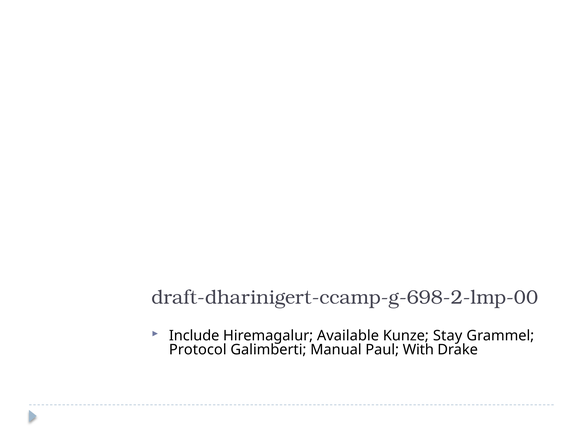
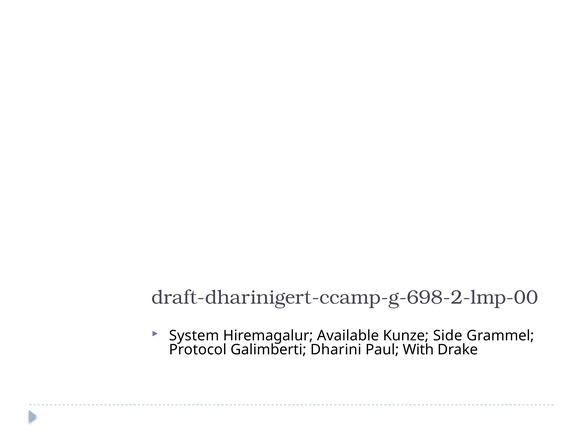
Include: Include -> System (194, 336)
Stay: Stay -> Side (448, 336)
Manual: Manual -> Dharini (336, 350)
